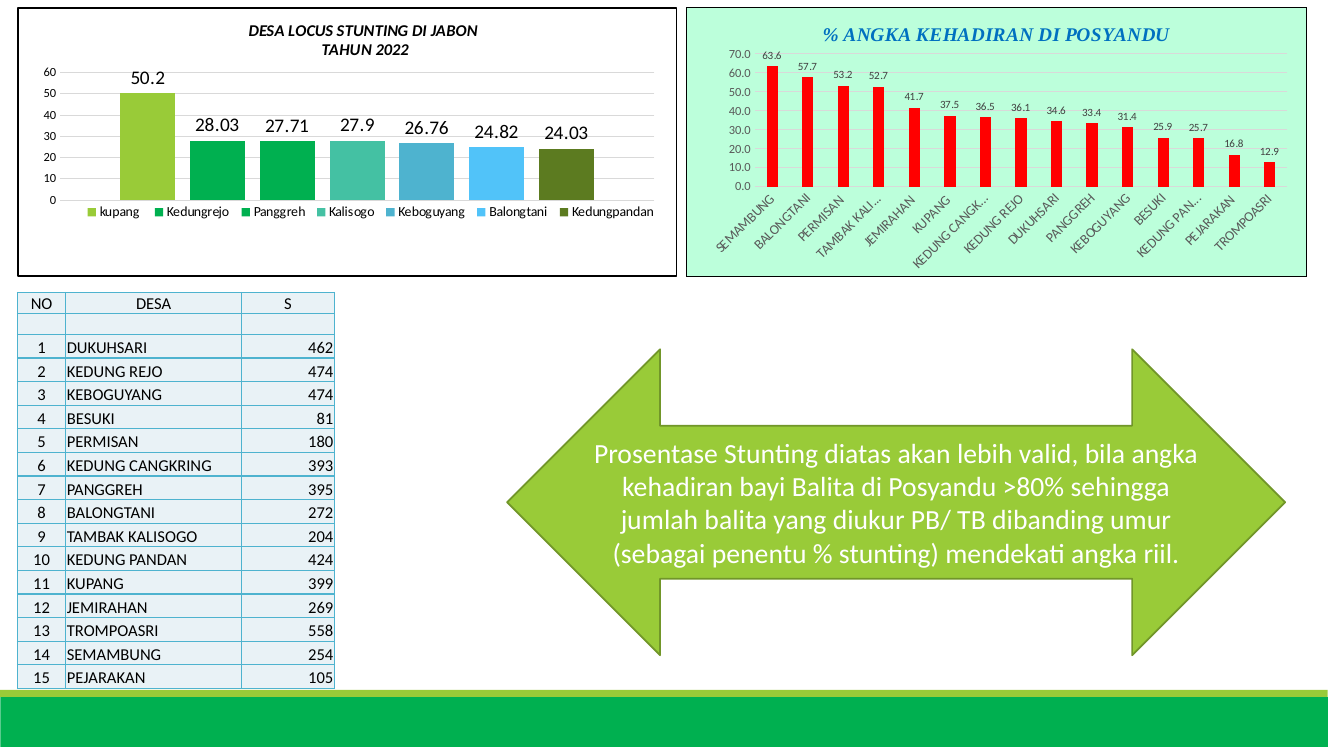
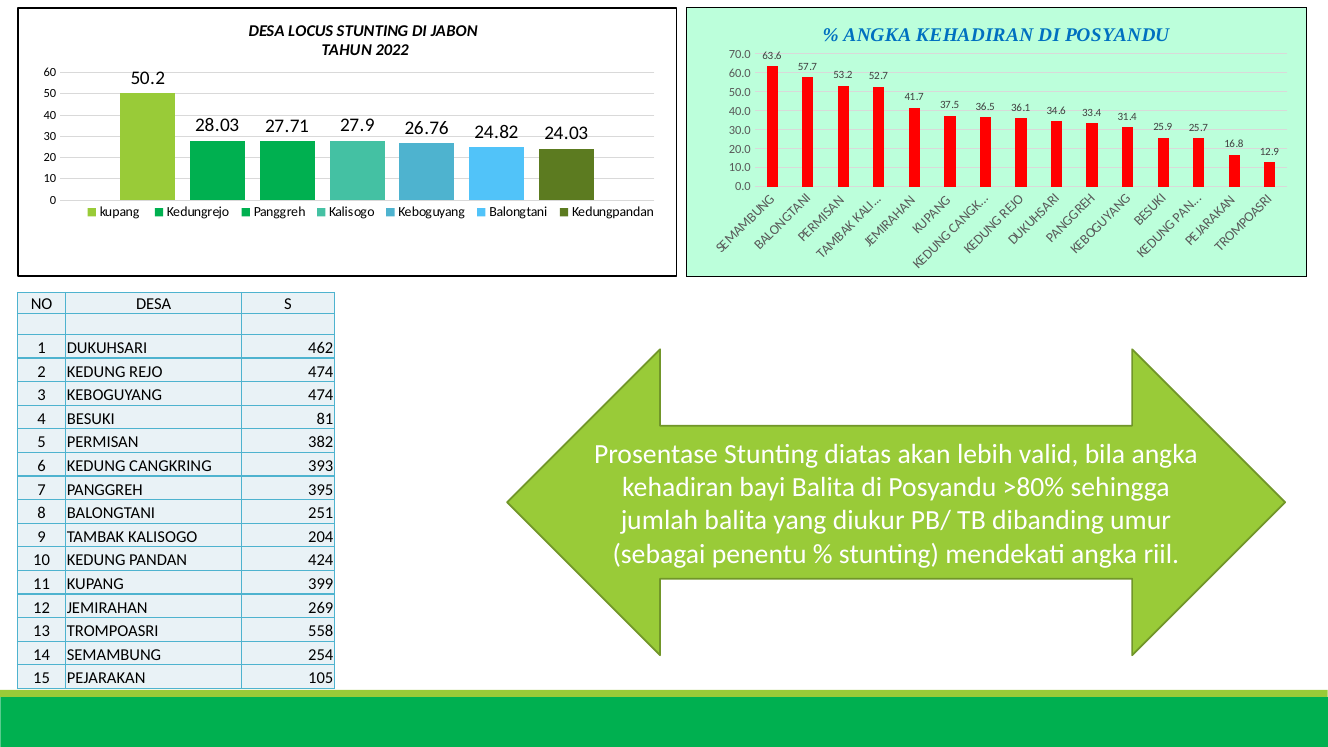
180: 180 -> 382 (321, 442)
272: 272 -> 251 (321, 513)
